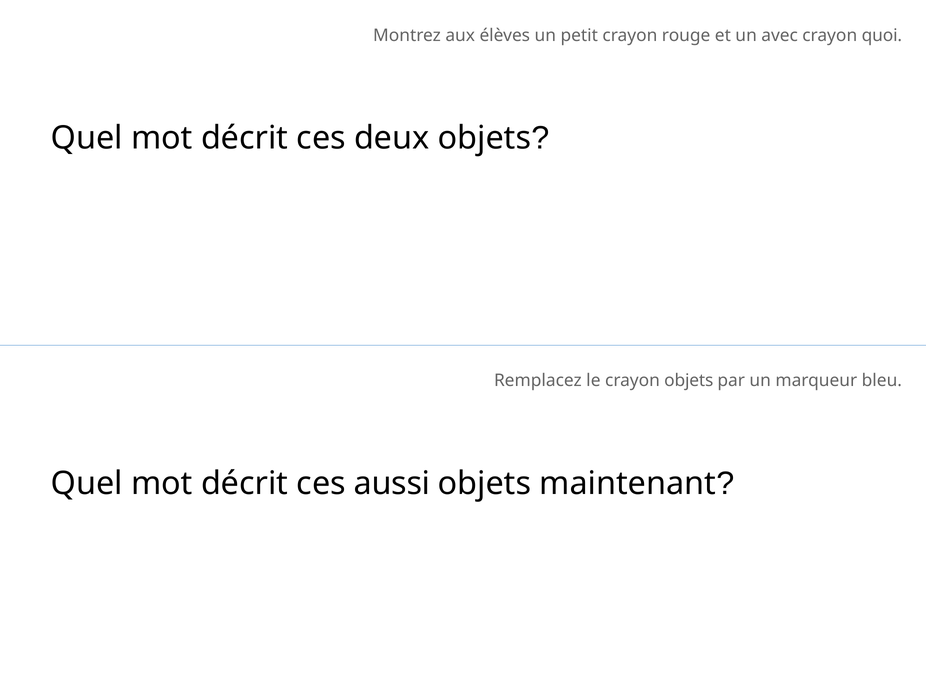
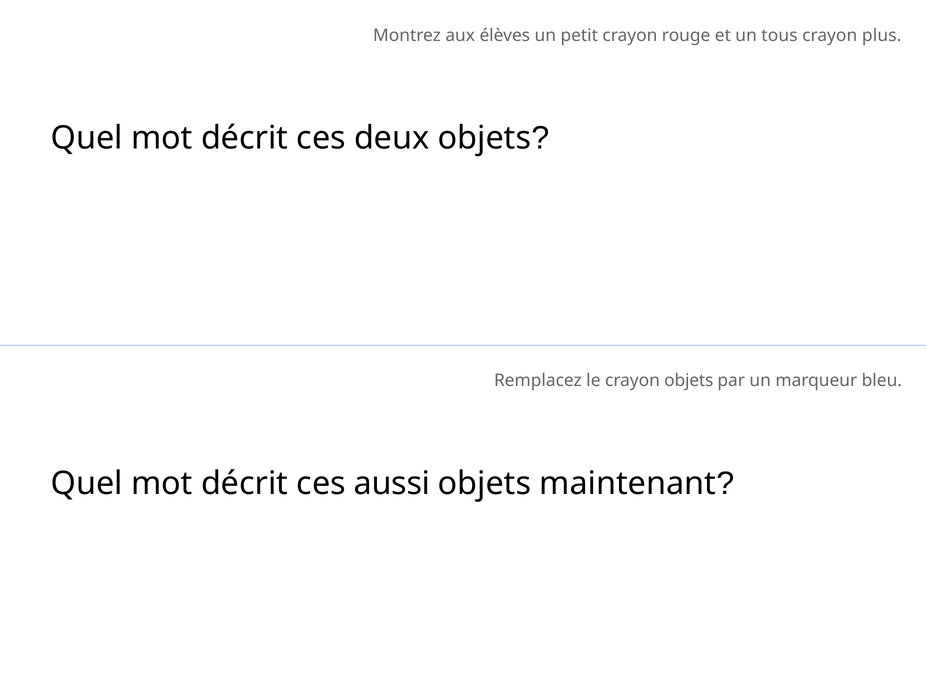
avec: avec -> tous (779, 35)
quoi: quoi -> plus (882, 35)
